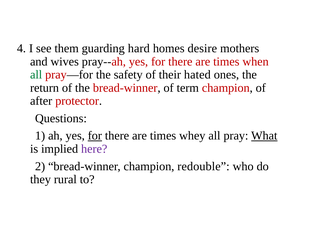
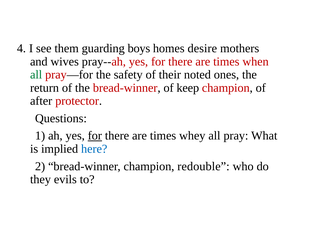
hard: hard -> boys (139, 48)
hated: hated -> noted (197, 75)
term: term -> keep (188, 88)
What underline: present -> none (264, 136)
here colour: purple -> blue (94, 149)
rural: rural -> evils (65, 179)
